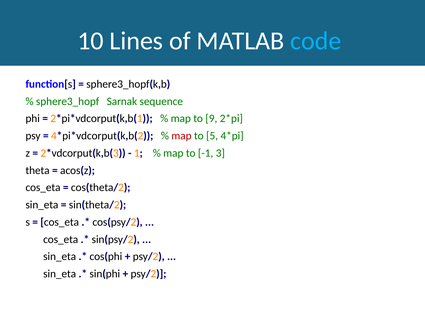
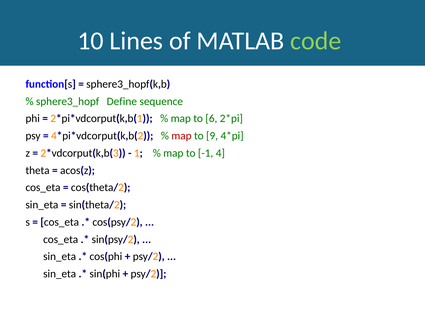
code colour: light blue -> light green (316, 41)
Sarnak: Sarnak -> Define (122, 101)
9: 9 -> 6 (211, 118)
5: 5 -> 9 (212, 136)
3: 3 -> 4 (220, 153)
